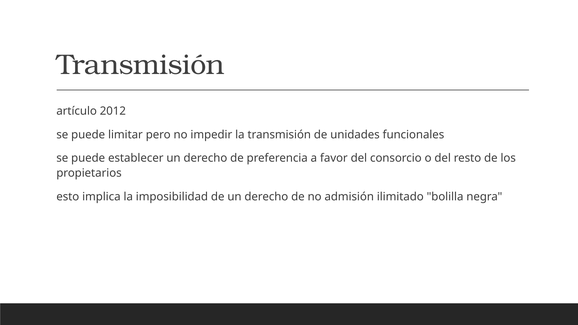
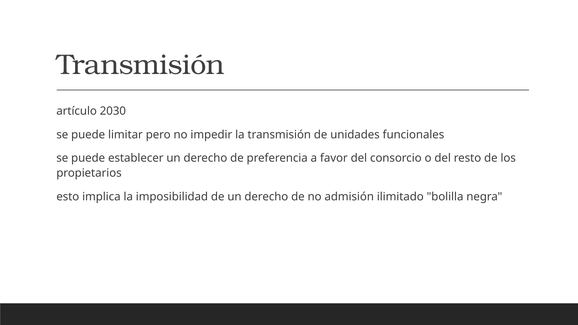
2012: 2012 -> 2030 (113, 111)
